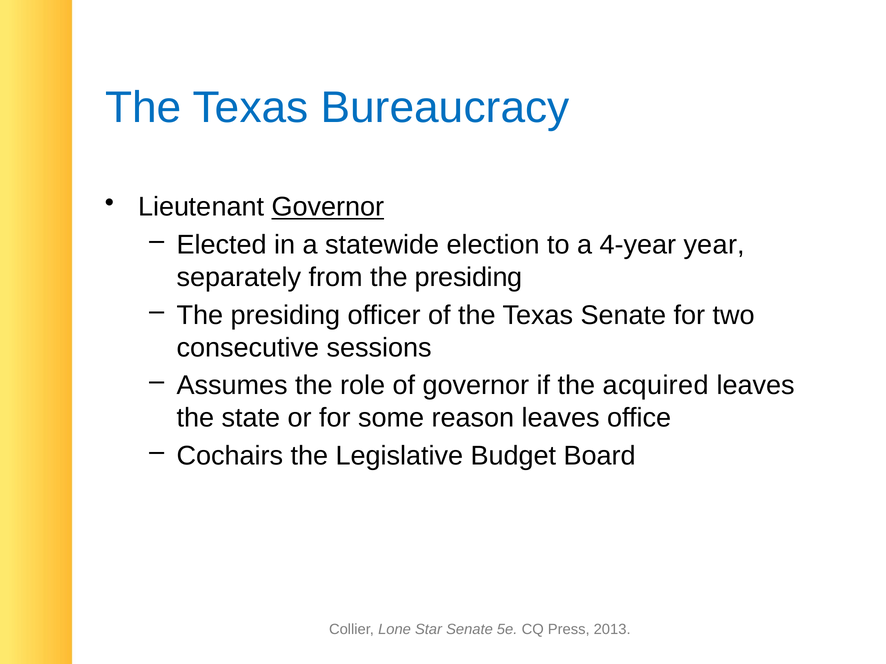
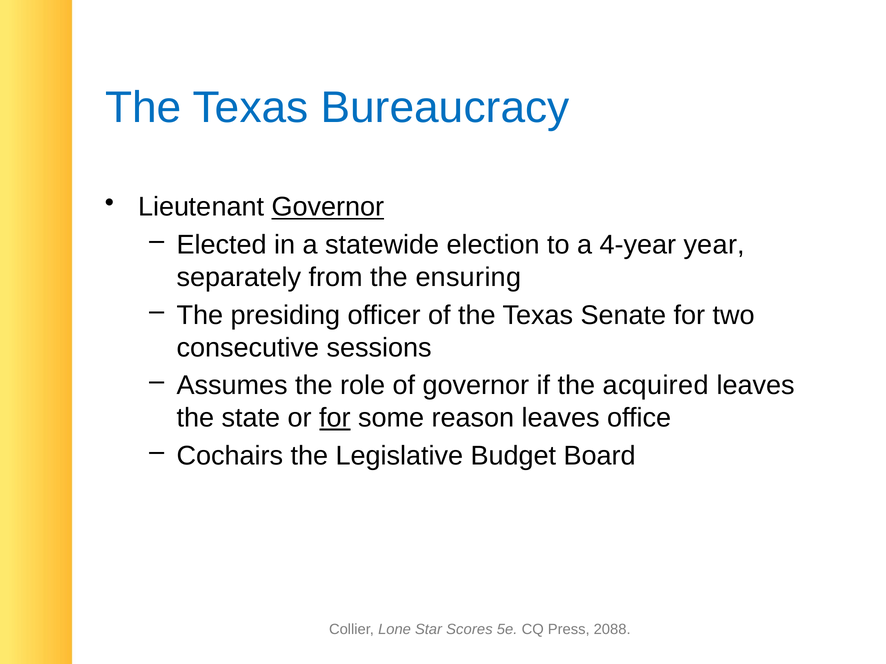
from the presiding: presiding -> ensuring (468, 278)
for underline: none -> present (335, 418)
Star Senate: Senate -> Scores (469, 630)
2013: 2013 -> 2088 (612, 630)
